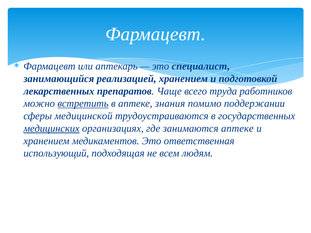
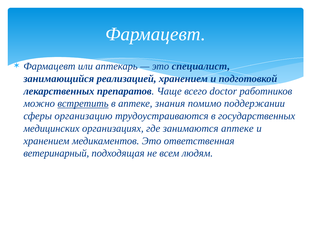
труда: труда -> doctor (223, 91)
медицинской: медицинской -> организацию (83, 116)
медицинских underline: present -> none (52, 129)
использующий: использующий -> ветеринарный (56, 153)
